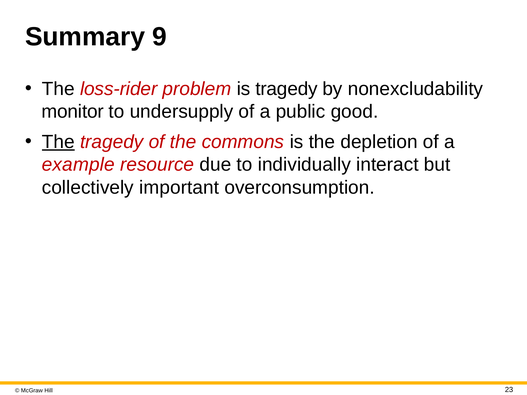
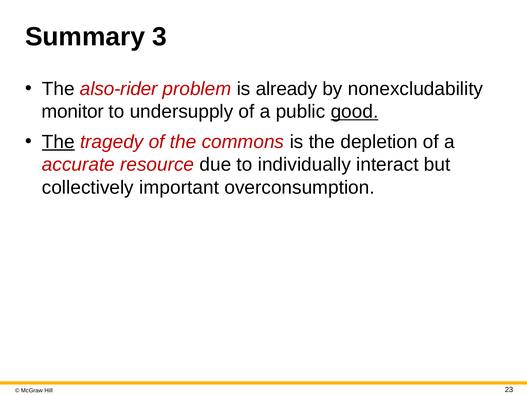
9: 9 -> 3 (160, 37)
loss-rider: loss-rider -> also-rider (119, 89)
is tragedy: tragedy -> already (287, 89)
good underline: none -> present (354, 112)
example: example -> accurate (78, 165)
